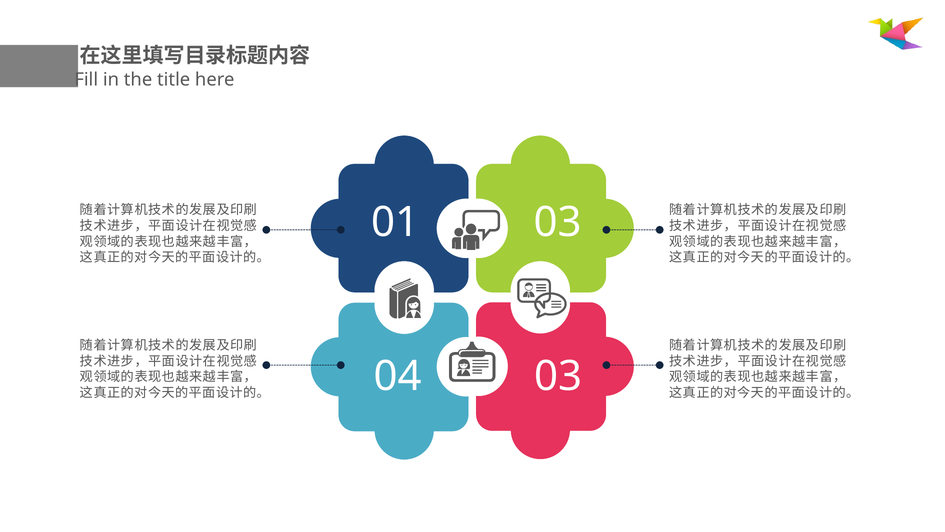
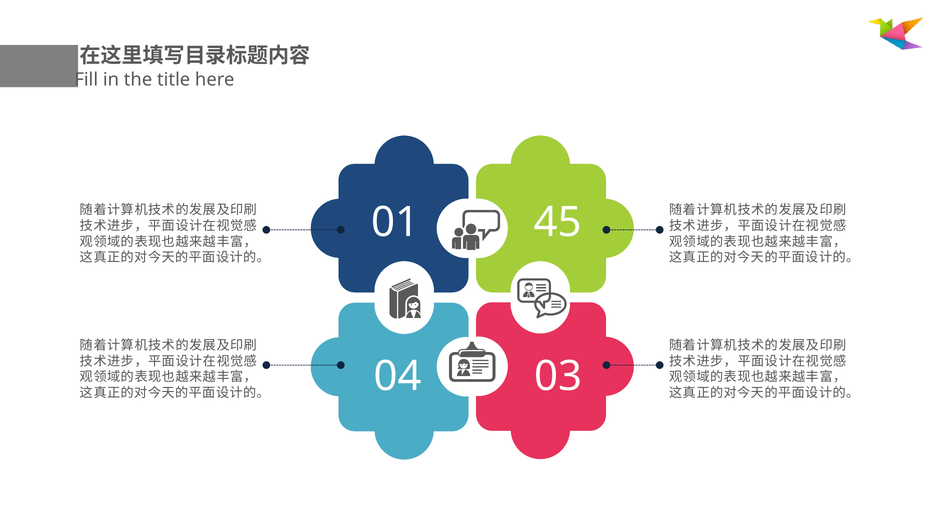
01 03: 03 -> 45 (558, 222)
